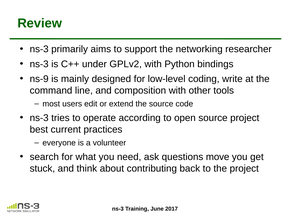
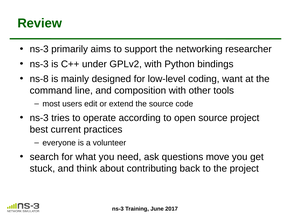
ns-9: ns-9 -> ns-8 (39, 79)
write: write -> want (232, 79)
